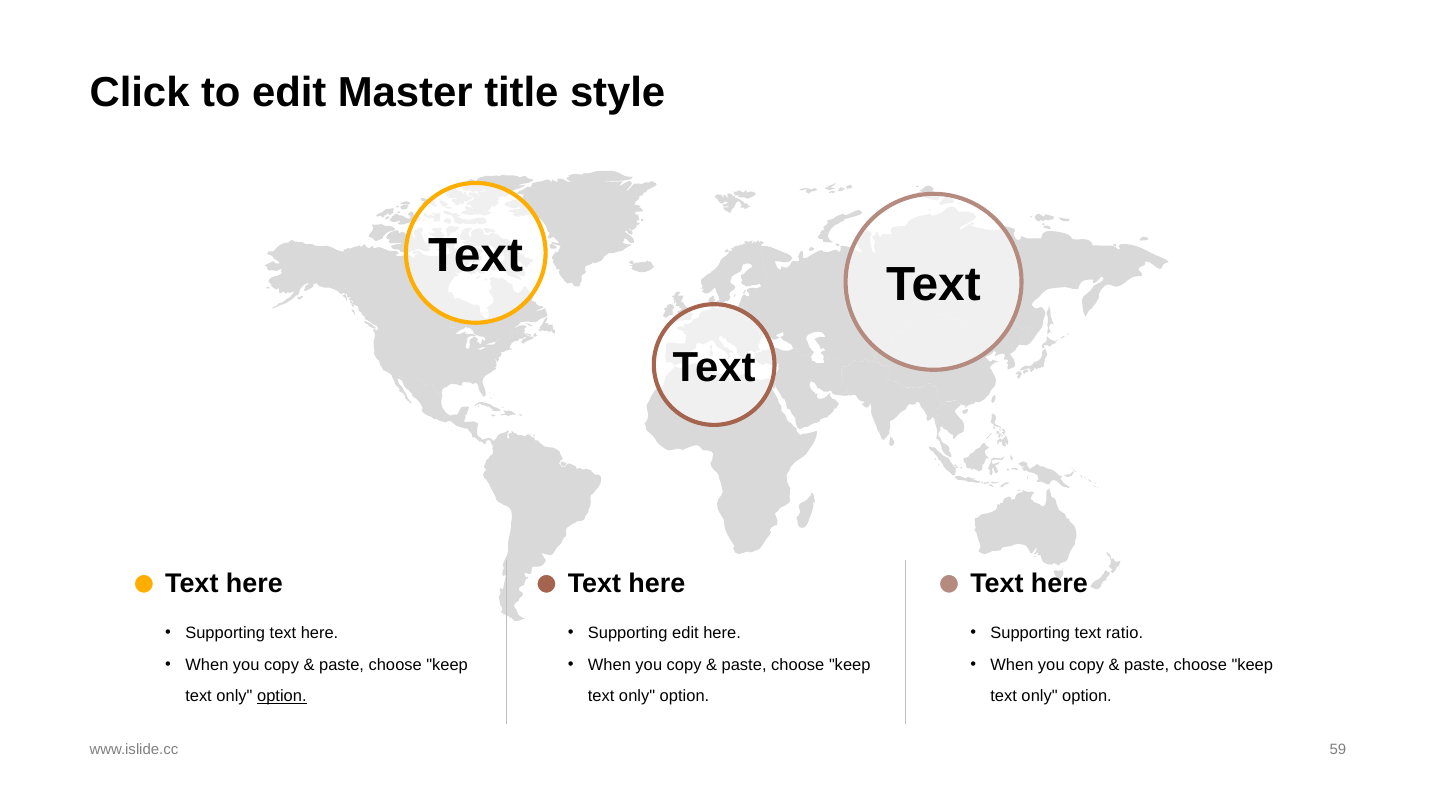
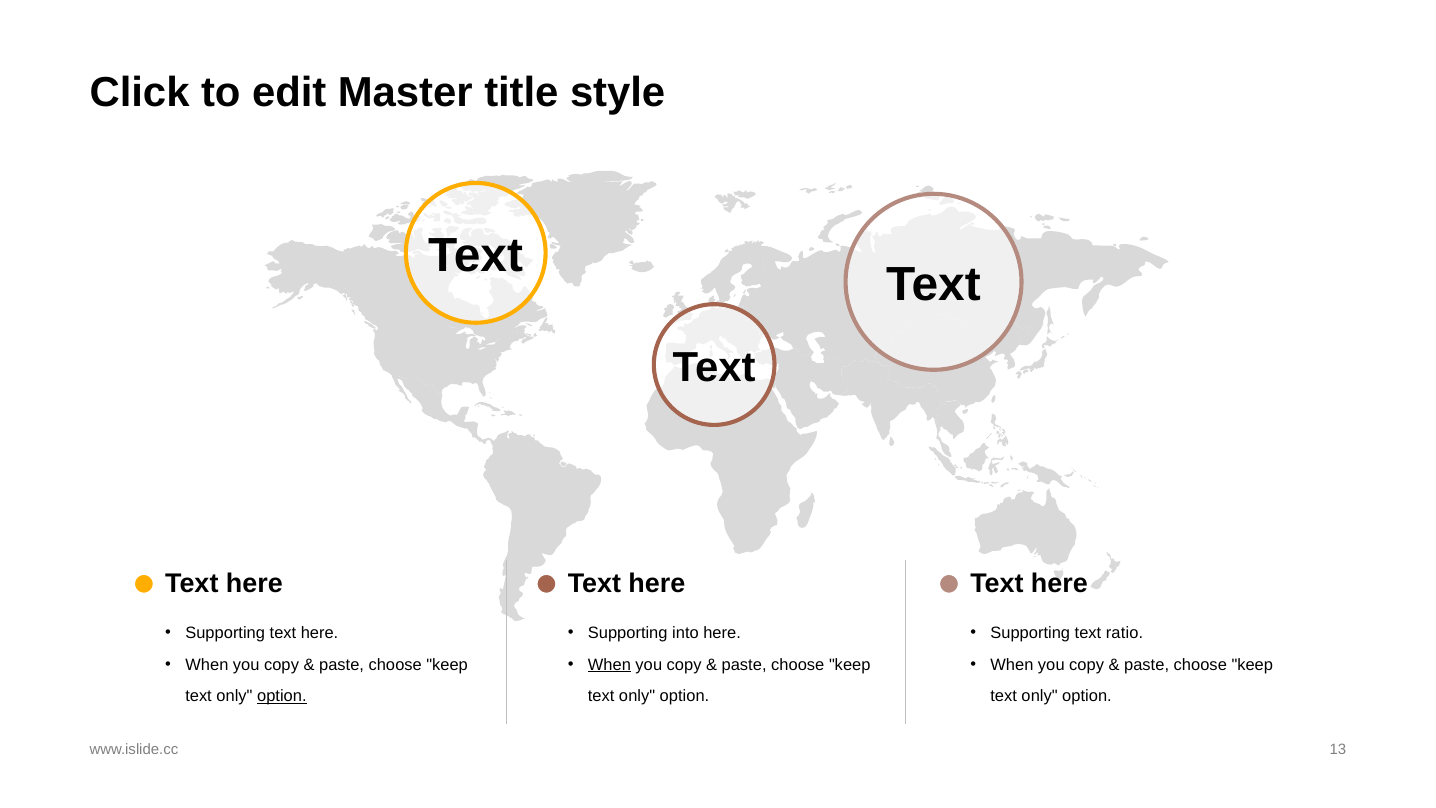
Supporting edit: edit -> into (685, 633)
When underline: none -> present (609, 665)
59: 59 -> 13 (1338, 750)
